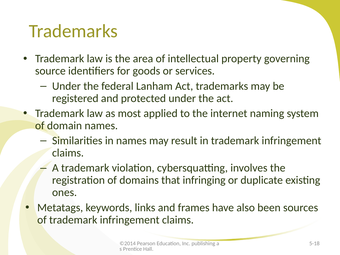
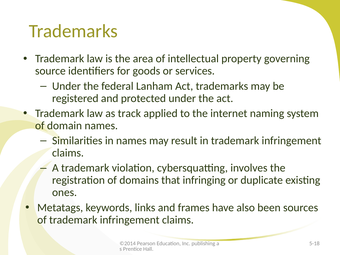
most: most -> track (129, 113)
